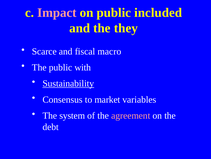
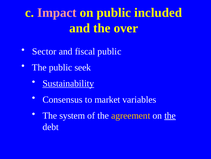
they: they -> over (126, 28)
Scarce: Scarce -> Sector (44, 51)
fiscal macro: macro -> public (109, 51)
with: with -> seek (83, 67)
agreement colour: pink -> yellow (131, 115)
the underline: none -> present (170, 115)
